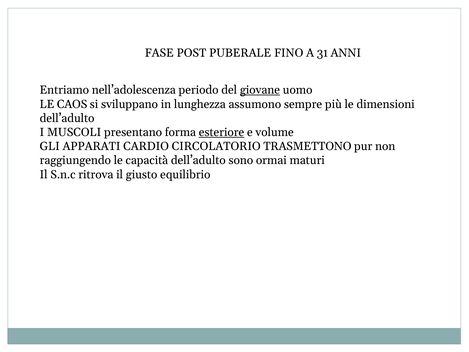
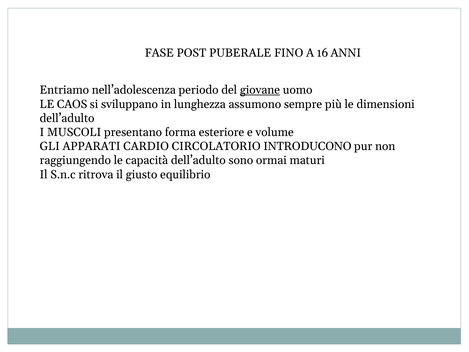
31: 31 -> 16 (322, 53)
esteriore underline: present -> none (222, 132)
TRASMETTONO: TRASMETTONO -> INTRODUCONO (307, 146)
